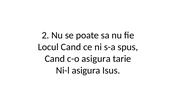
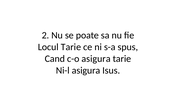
Locul Cand: Cand -> Tarie (71, 47)
